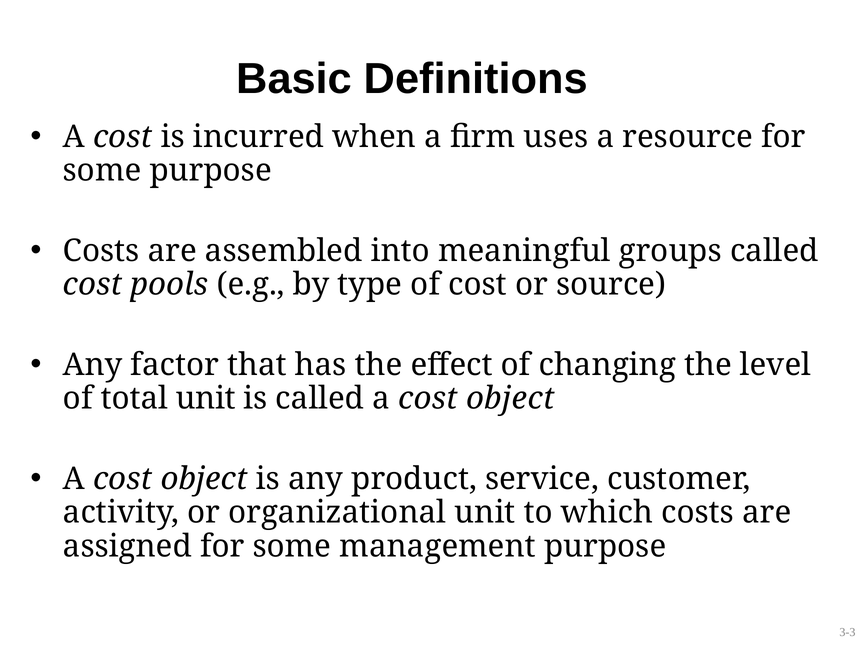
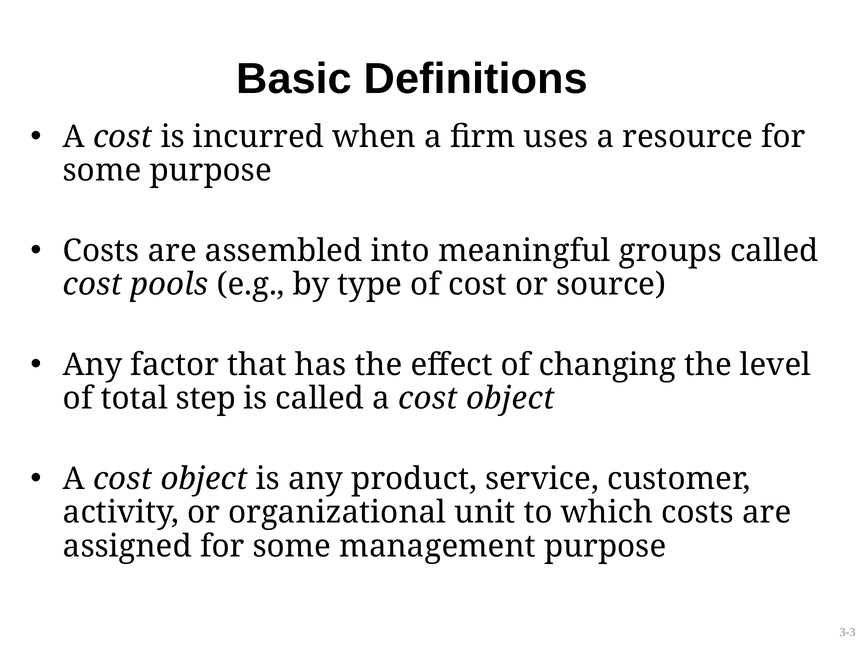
total unit: unit -> step (206, 399)
